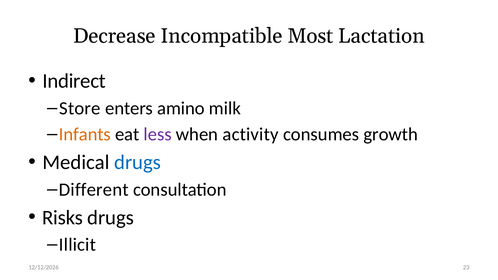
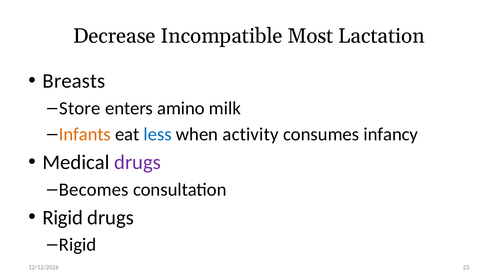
Indirect: Indirect -> Breasts (74, 81)
less colour: purple -> blue (158, 135)
growth: growth -> infancy (391, 135)
drugs colour: blue -> purple (138, 162)
Different: Different -> Becomes (94, 190)
Risks: Risks -> Rigid (63, 218)
Illicit: Illicit -> Rigid (78, 245)
